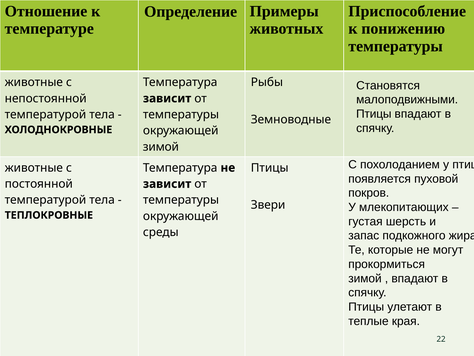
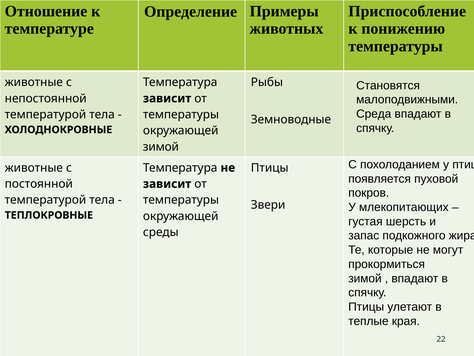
Птицы: Птицы -> Среда (374, 114)
